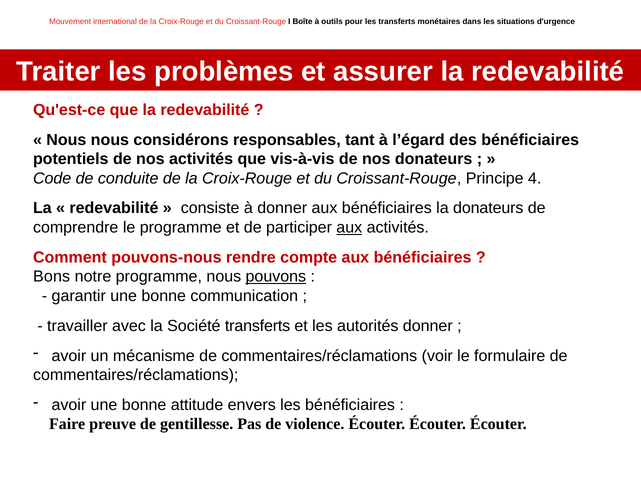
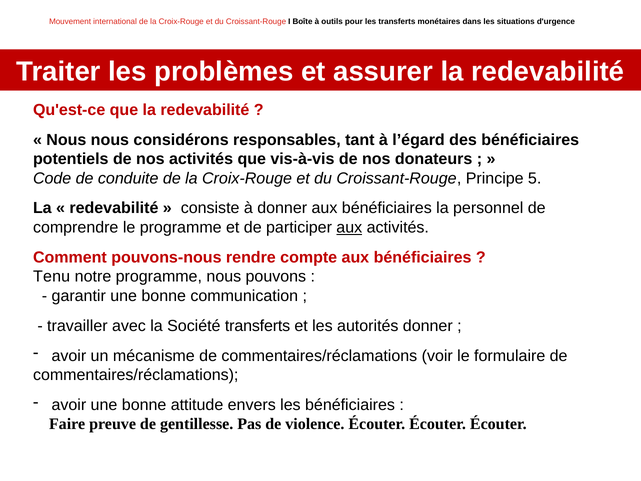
4: 4 -> 5 (535, 178)
la donateurs: donateurs -> personnel (488, 208)
Bons: Bons -> Tenu (52, 276)
pouvons underline: present -> none (276, 276)
